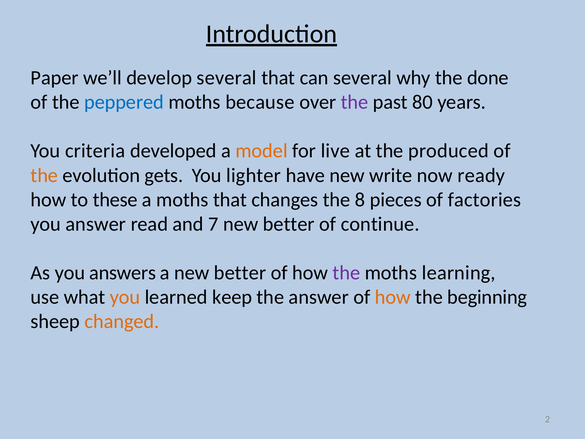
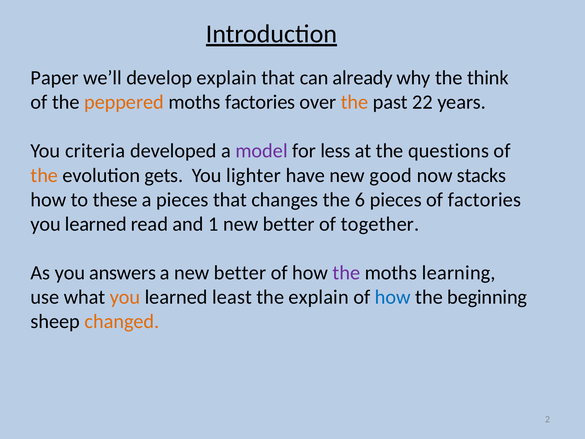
develop several: several -> explain (227, 78)
can several: several -> already (363, 78)
done: done -> think (488, 78)
peppered colour: blue -> orange (124, 102)
moths because: because -> factories (260, 102)
the colour: purple -> orange (355, 102)
80: 80 -> 22 (423, 102)
model colour: orange -> purple (262, 151)
live: live -> less (335, 151)
produced: produced -> questions (448, 151)
write: write -> good (391, 175)
ready: ready -> stacks (482, 175)
a moths: moths -> pieces (182, 200)
8: 8 -> 6 (360, 200)
answer: answer -> learned (96, 224)
7: 7 -> 1 (213, 224)
continue: continue -> together (380, 224)
keep: keep -> least (232, 297)
the answer: answer -> explain (319, 297)
how colour: orange -> blue (393, 297)
